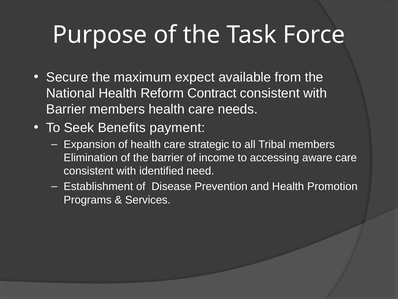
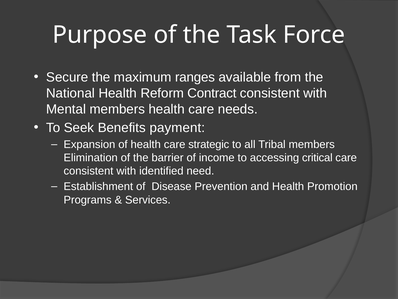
expect: expect -> ranges (195, 77)
Barrier: Barrier -> Mental (66, 109)
aware: aware -> critical (317, 158)
